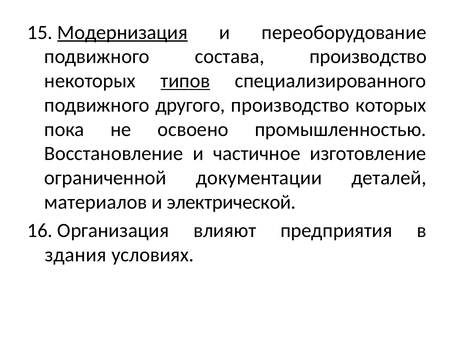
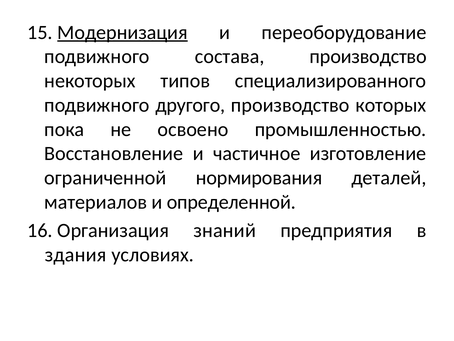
типов underline: present -> none (185, 81)
документации: документации -> нормирования (259, 178)
электрической: электрической -> определенной (231, 202)
влияют: влияют -> знаний (225, 230)
